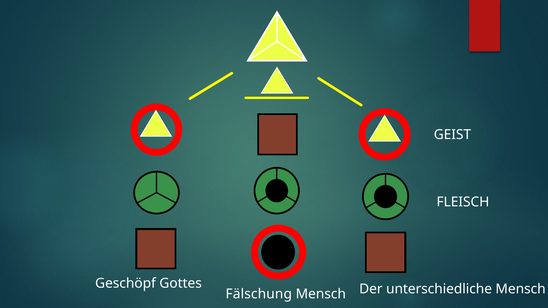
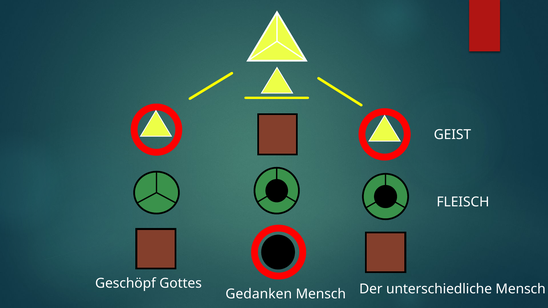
Fälschung: Fälschung -> Gedanken (259, 294)
